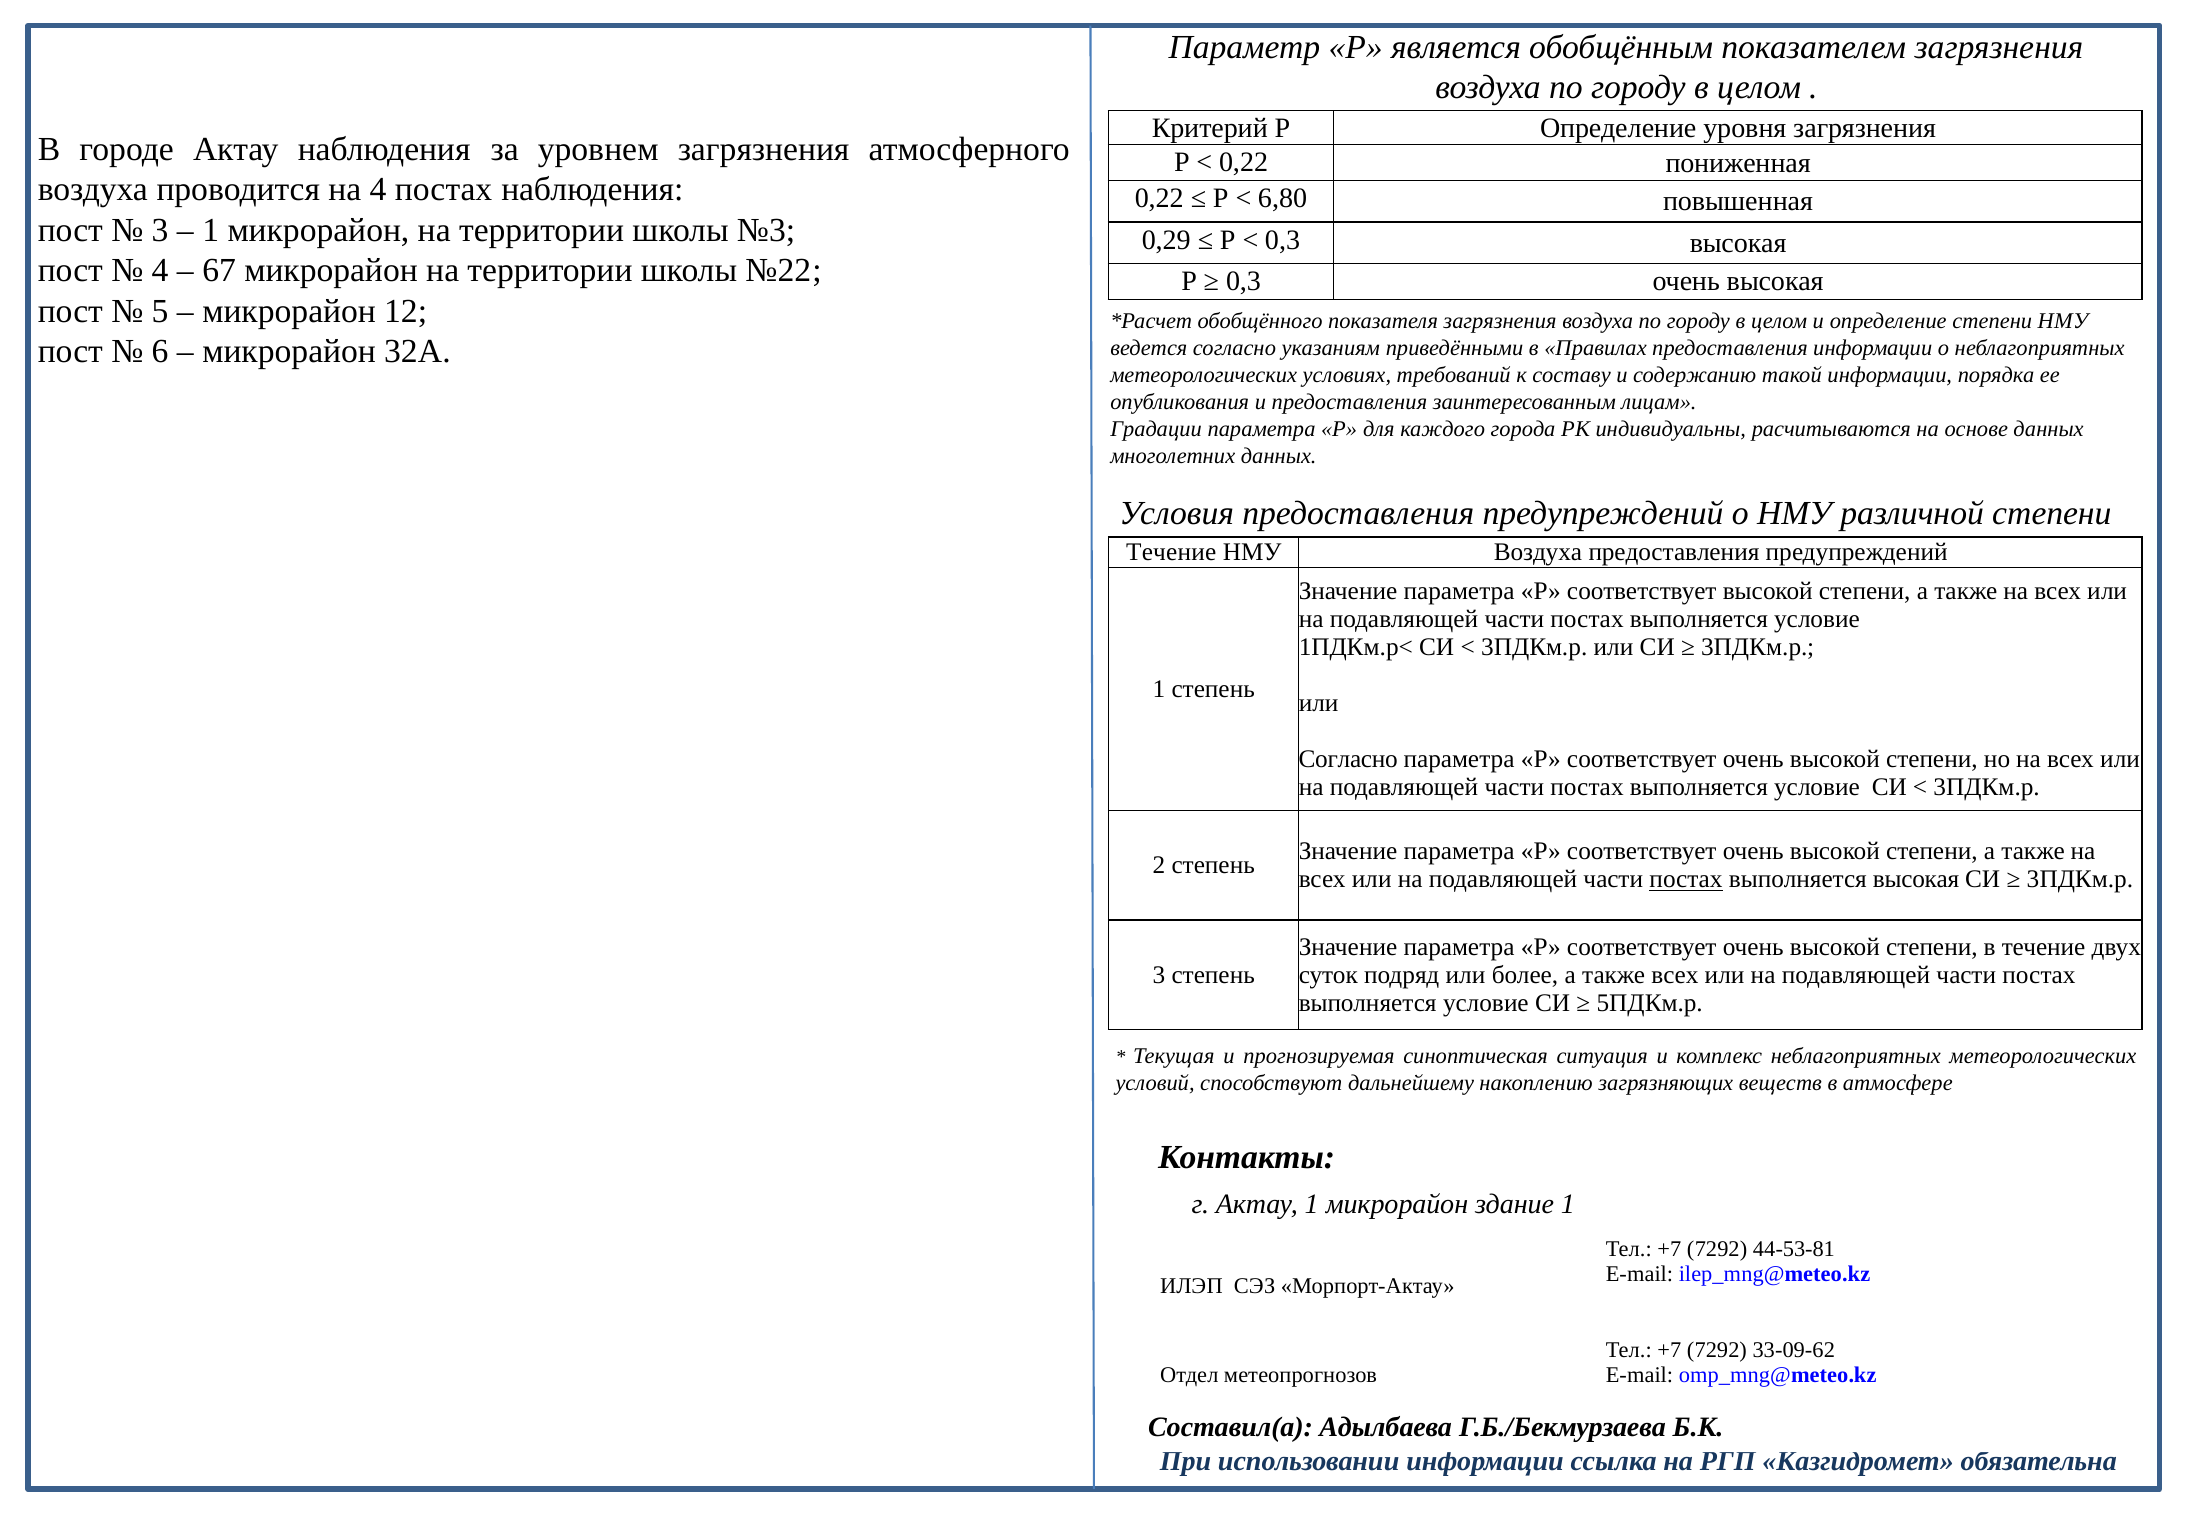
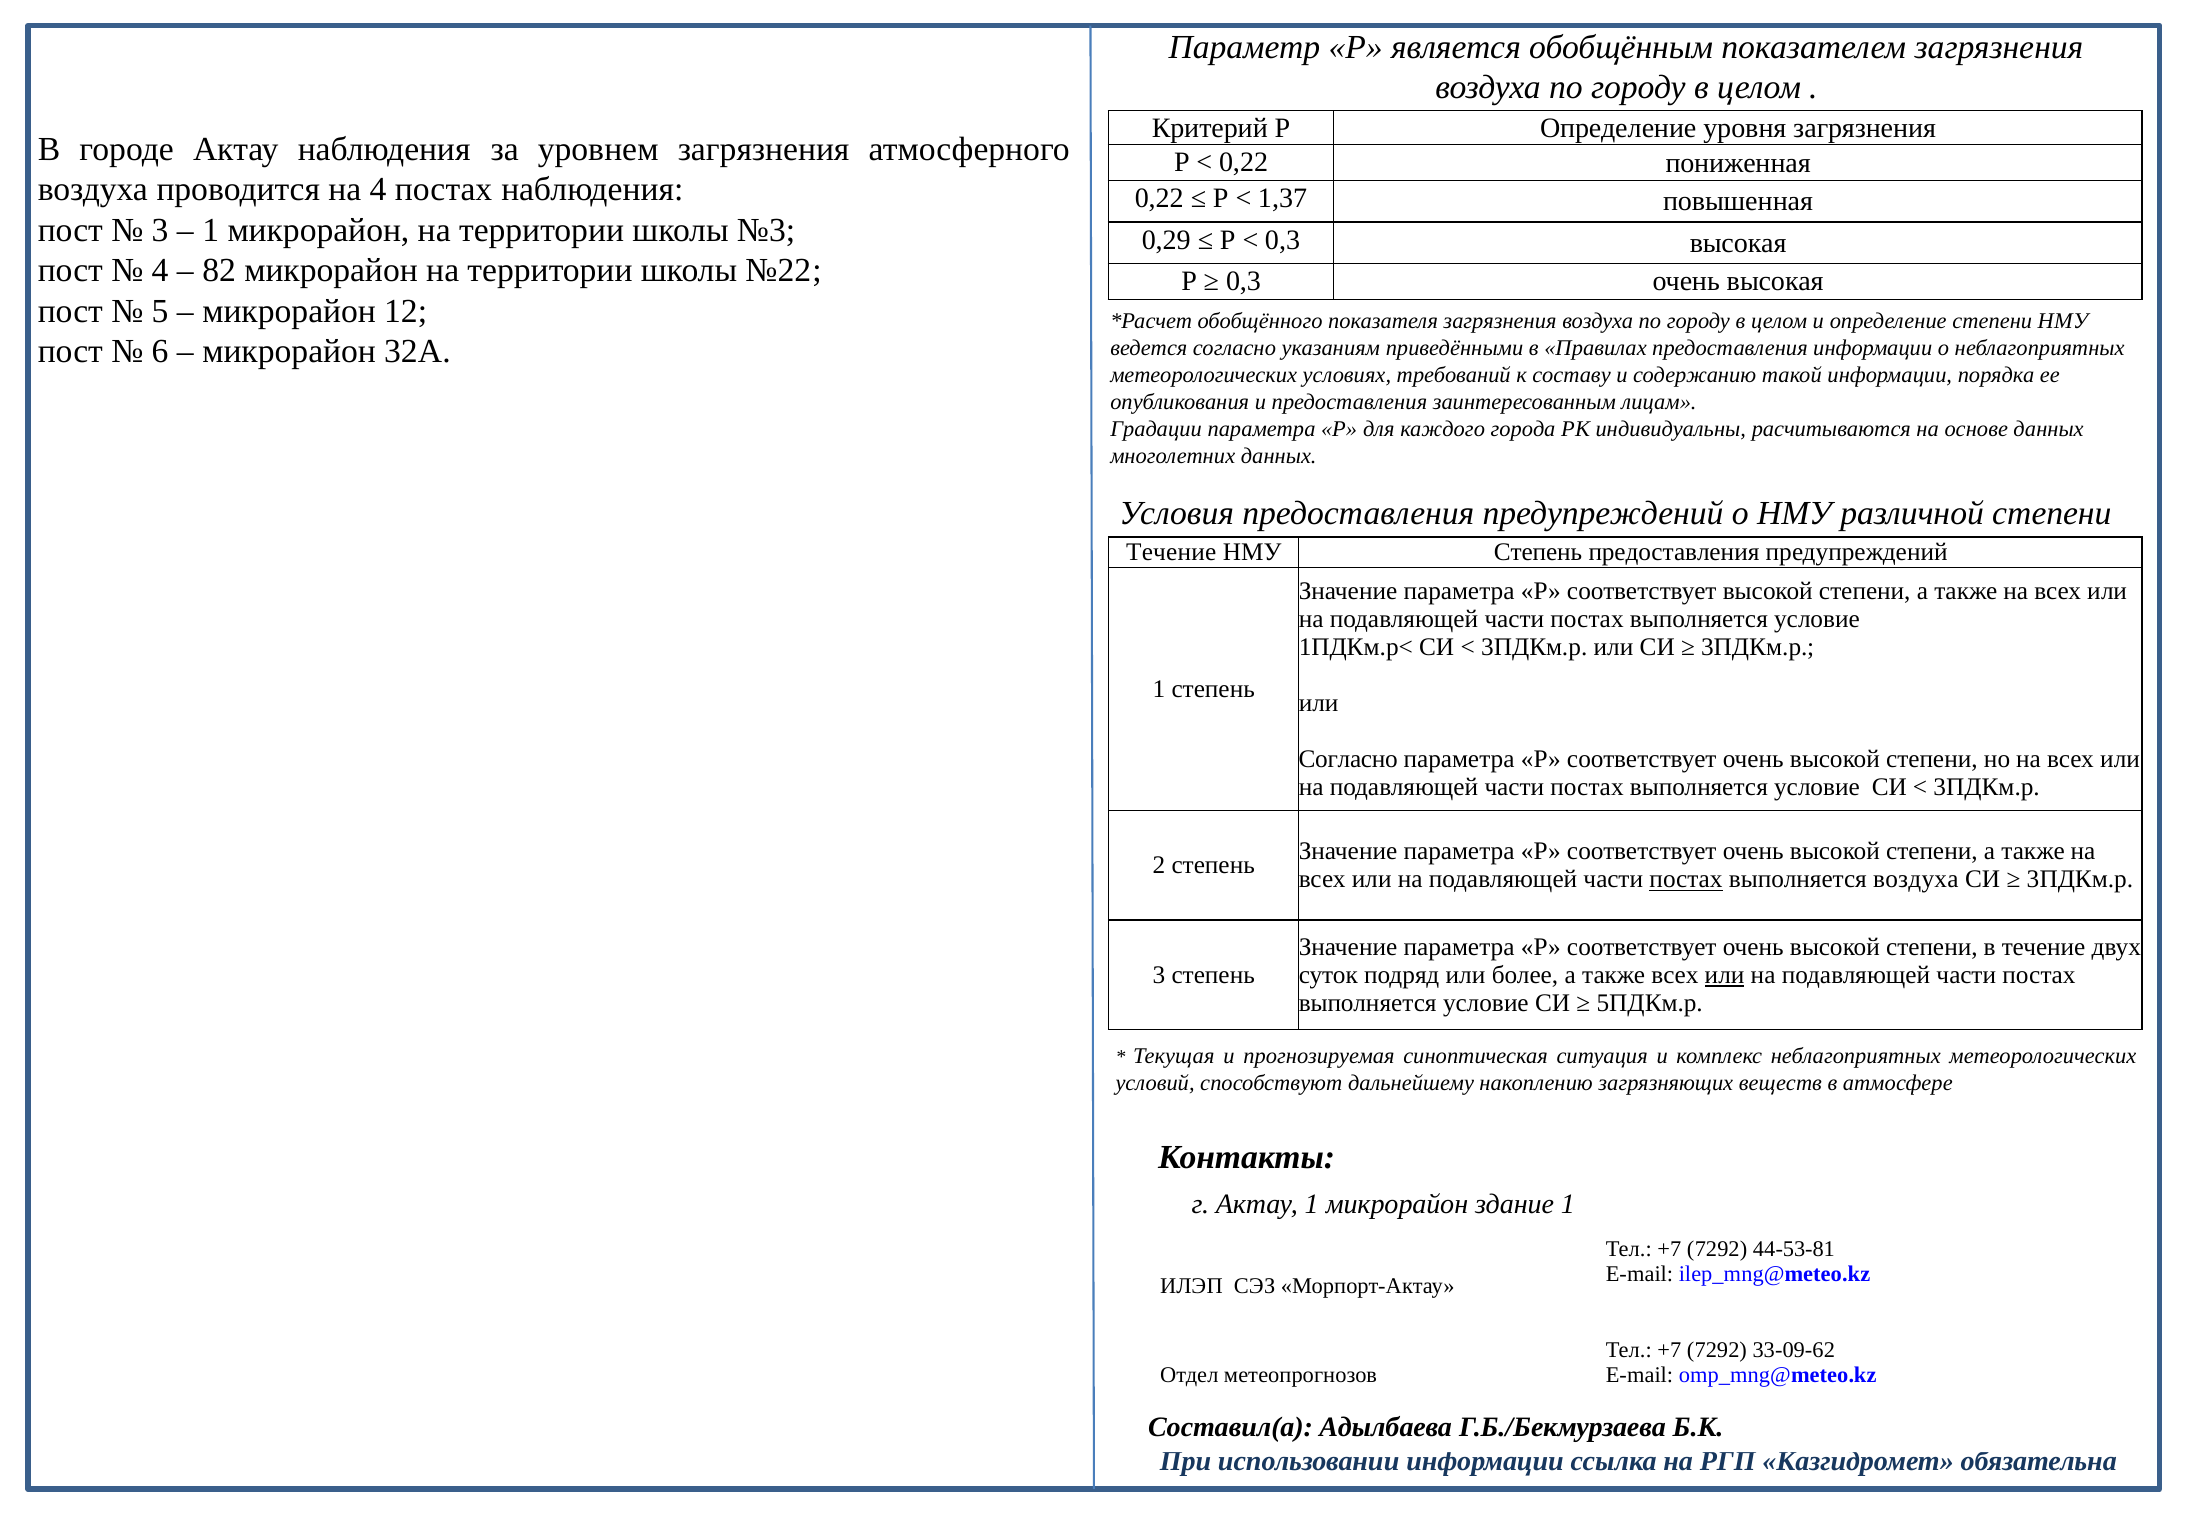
6,80: 6,80 -> 1,37 (1283, 198)
67: 67 -> 82 (219, 271)
НМУ Воздуха: Воздуха -> Степень (1538, 552)
выполняется высокая: высокая -> воздуха (1916, 879)
или underline: none -> present (1725, 975)
